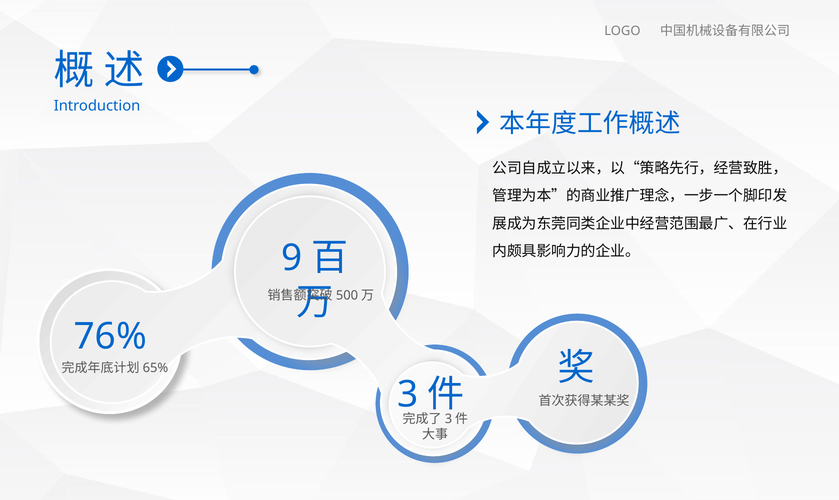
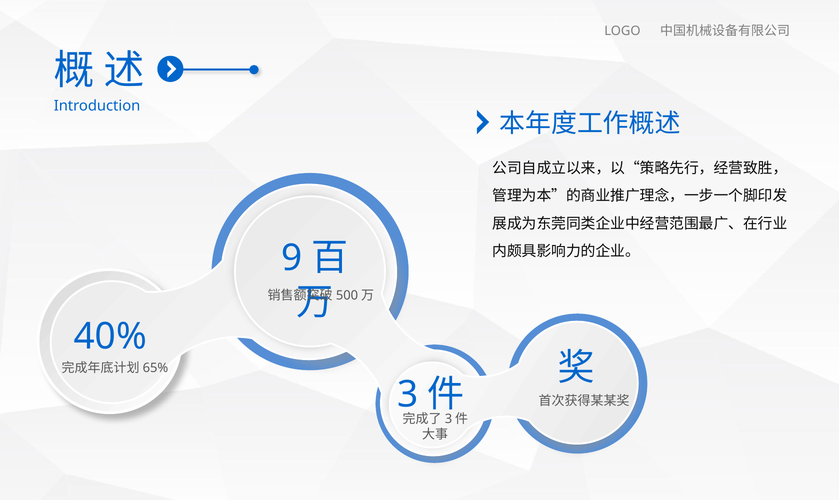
76%: 76% -> 40% (110, 336)
